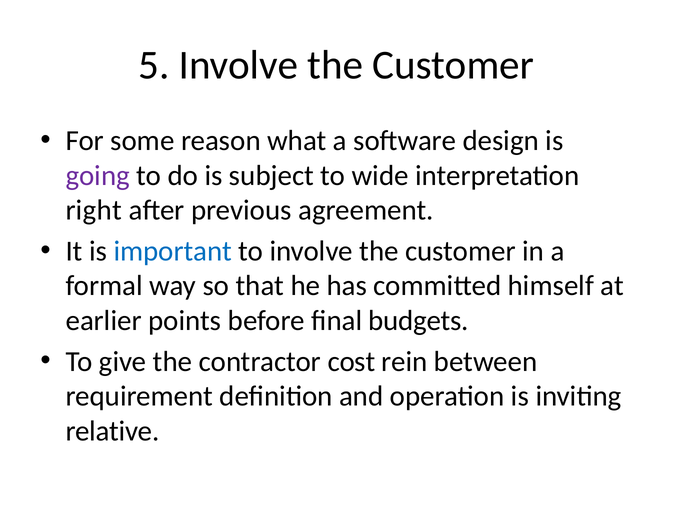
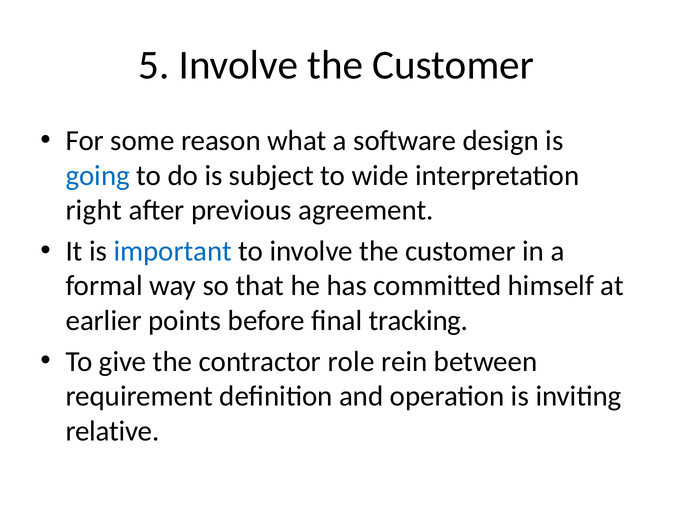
going colour: purple -> blue (98, 175)
budgets: budgets -> tracking (418, 320)
cost: cost -> role (351, 361)
